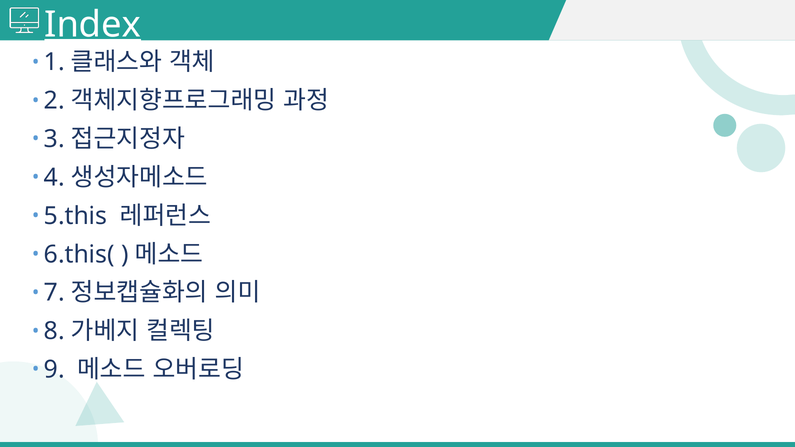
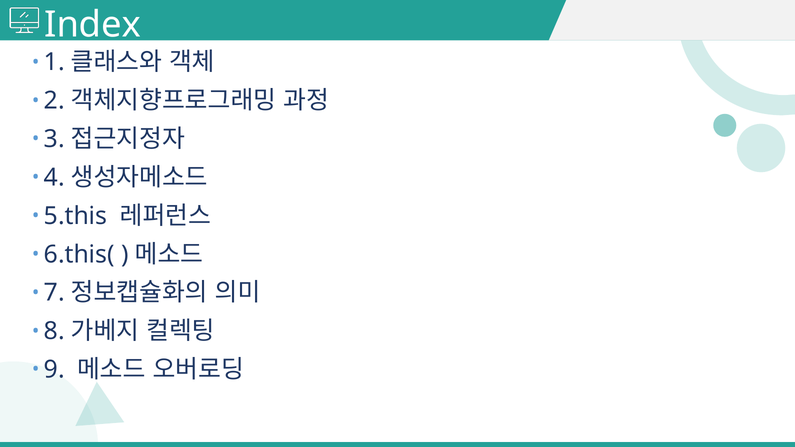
Index underline: present -> none (93, 25)
